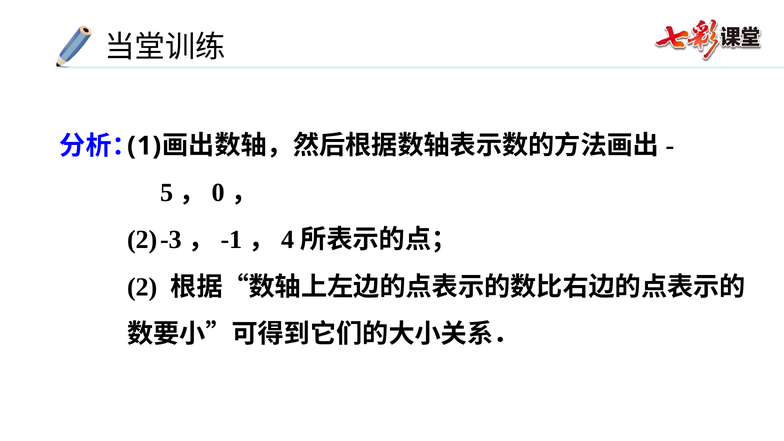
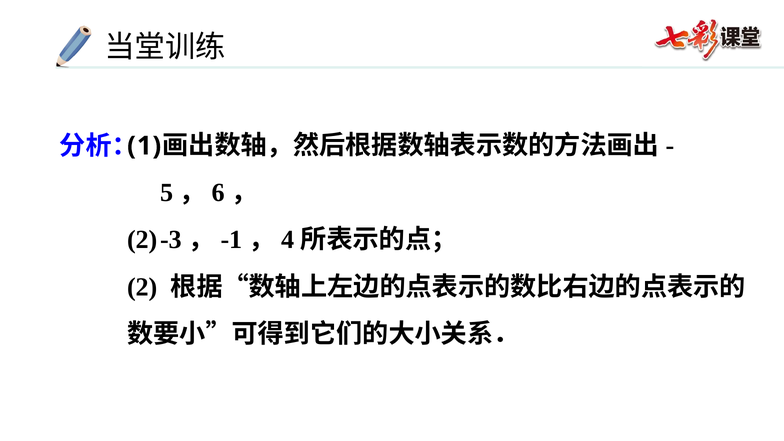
0: 0 -> 6 (218, 193)
